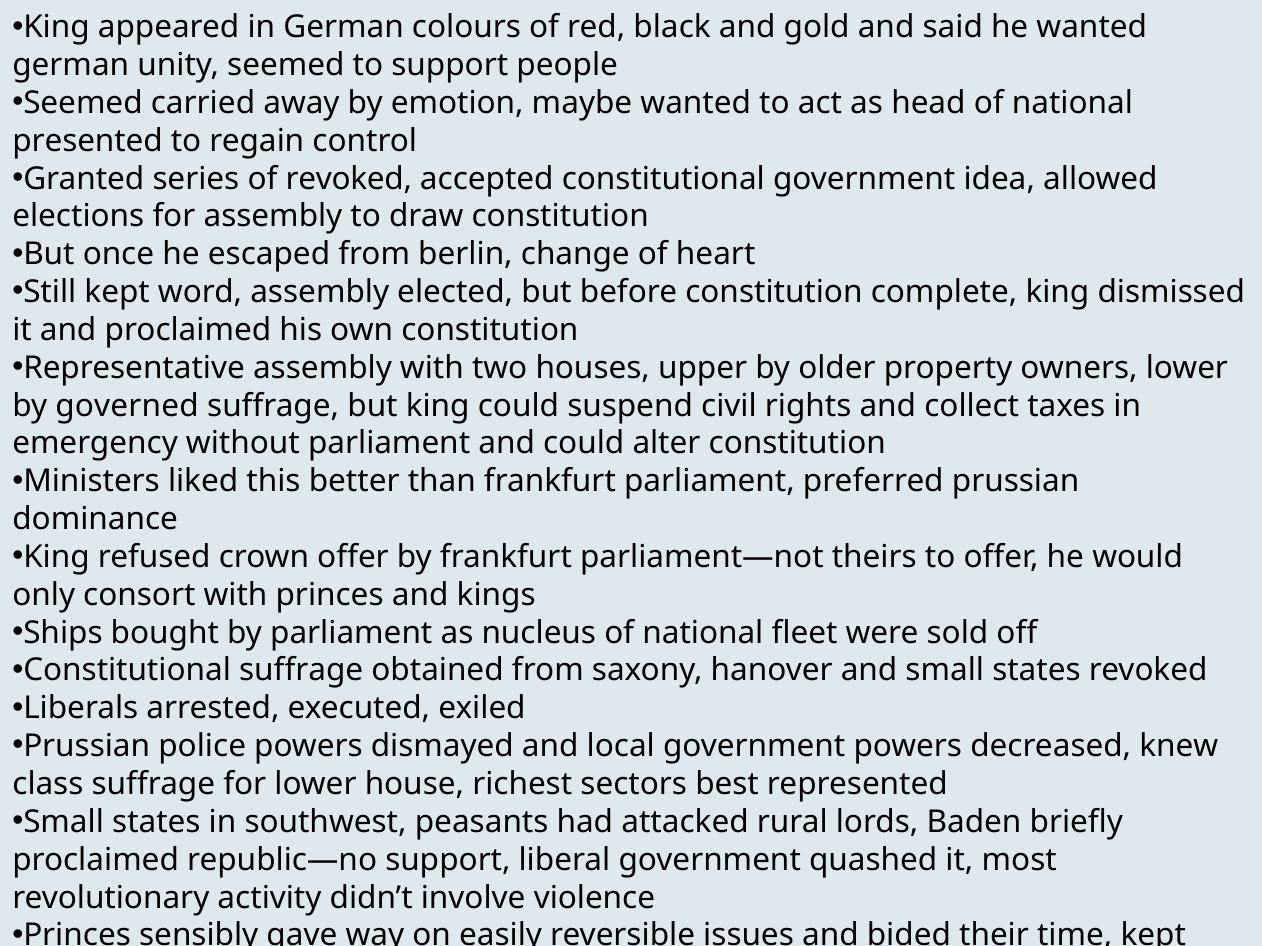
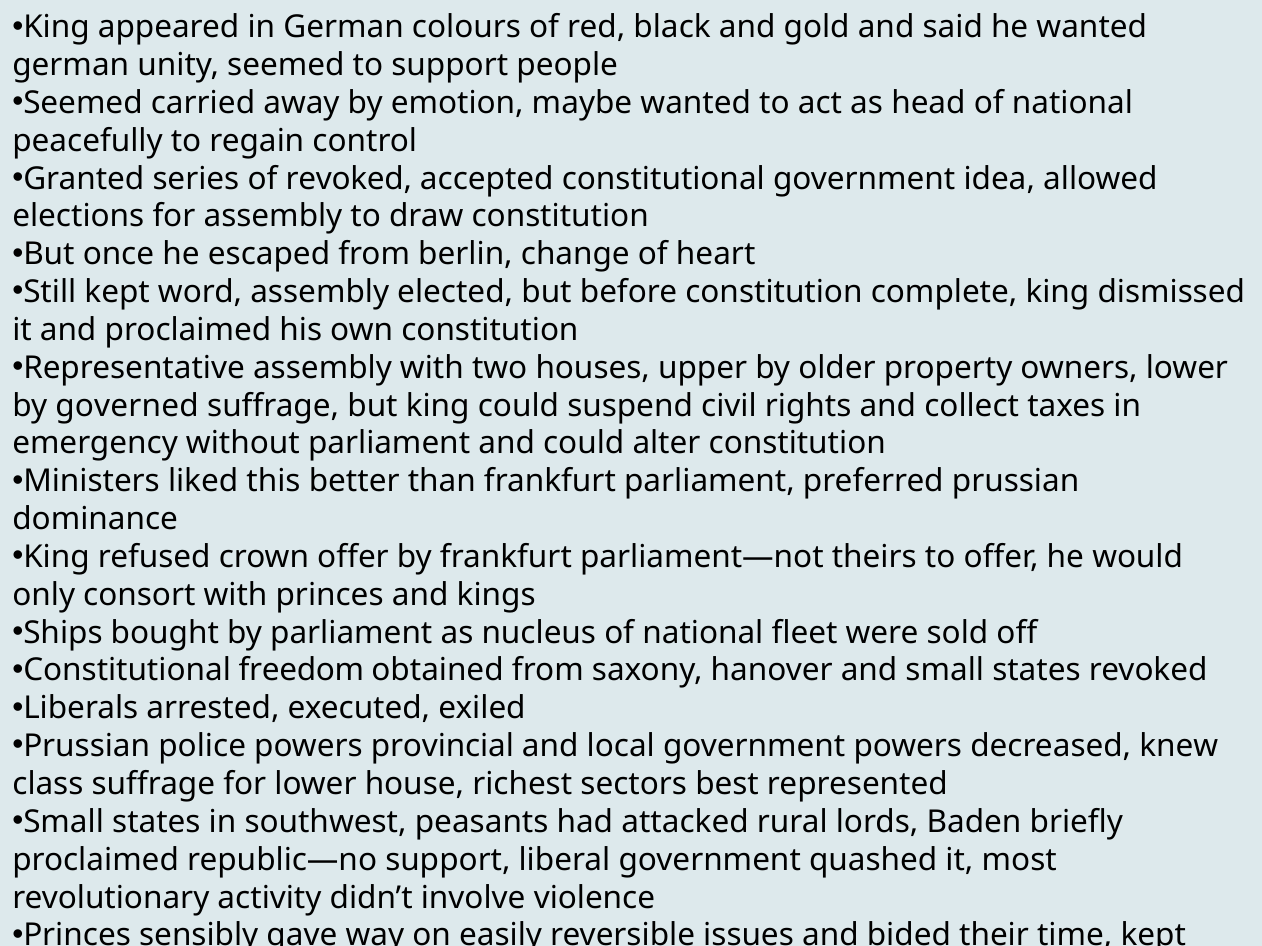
presented: presented -> peacefully (87, 141)
Constitutional suffrage: suffrage -> freedom (301, 671)
dismayed: dismayed -> provincial (442, 747)
